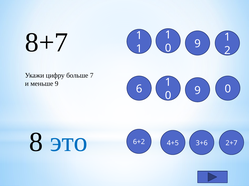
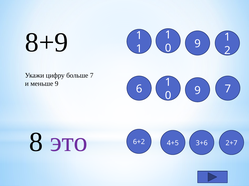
8+7: 8+7 -> 8+9 (47, 43)
9 0: 0 -> 7 (228, 89)
это colour: blue -> purple (69, 143)
